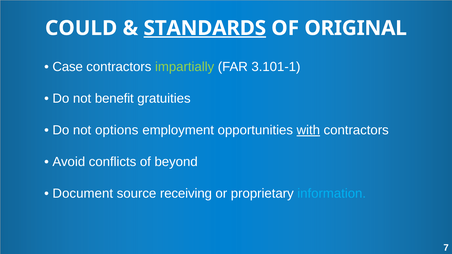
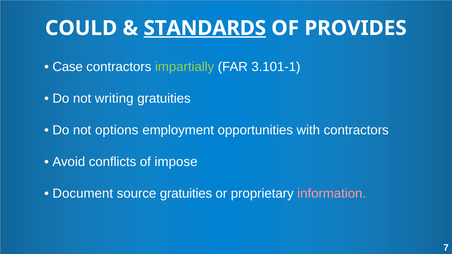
ORIGINAL: ORIGINAL -> PROVIDES (356, 28)
benefit: benefit -> writing (114, 99)
with underline: present -> none (308, 130)
beyond: beyond -> impose (176, 162)
source receiving: receiving -> gratuities (186, 194)
information colour: light blue -> pink (332, 194)
